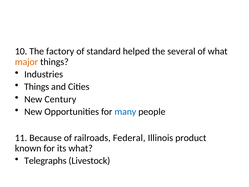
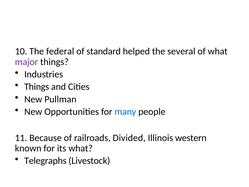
factory: factory -> federal (60, 51)
major colour: orange -> purple (27, 62)
Century: Century -> Pullman (60, 99)
Federal: Federal -> Divided (129, 138)
product: product -> western (191, 138)
